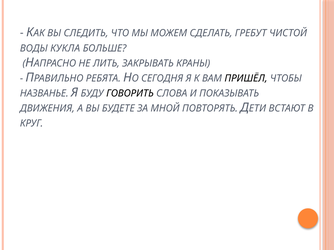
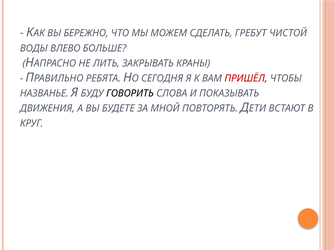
СЛЕДИТЬ: СЛЕДИТЬ -> БЕРЕЖНО (86, 33)
КУКЛА: КУКЛА -> ВЛЕВО (65, 48)
ПРИШЁЛ colour: black -> red (246, 78)
